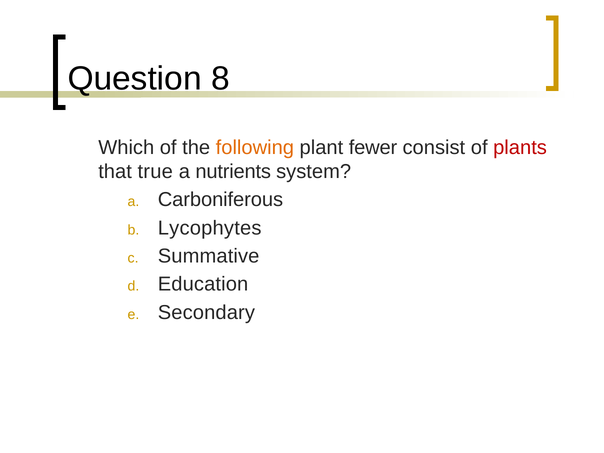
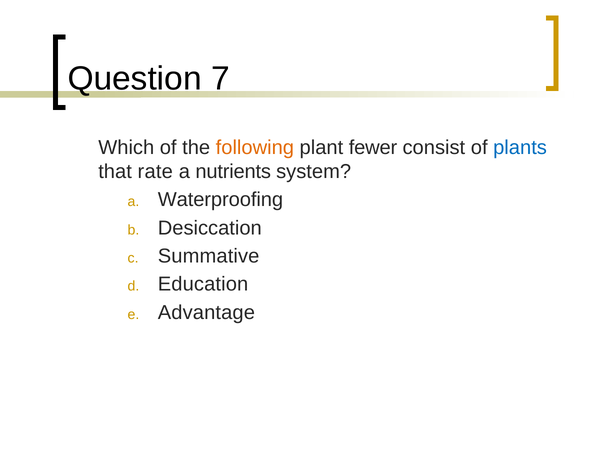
8: 8 -> 7 (220, 79)
plants colour: red -> blue (520, 147)
true: true -> rate (155, 172)
Carboniferous: Carboniferous -> Waterproofing (220, 200)
Lycophytes: Lycophytes -> Desiccation (210, 228)
Secondary: Secondary -> Advantage (206, 312)
